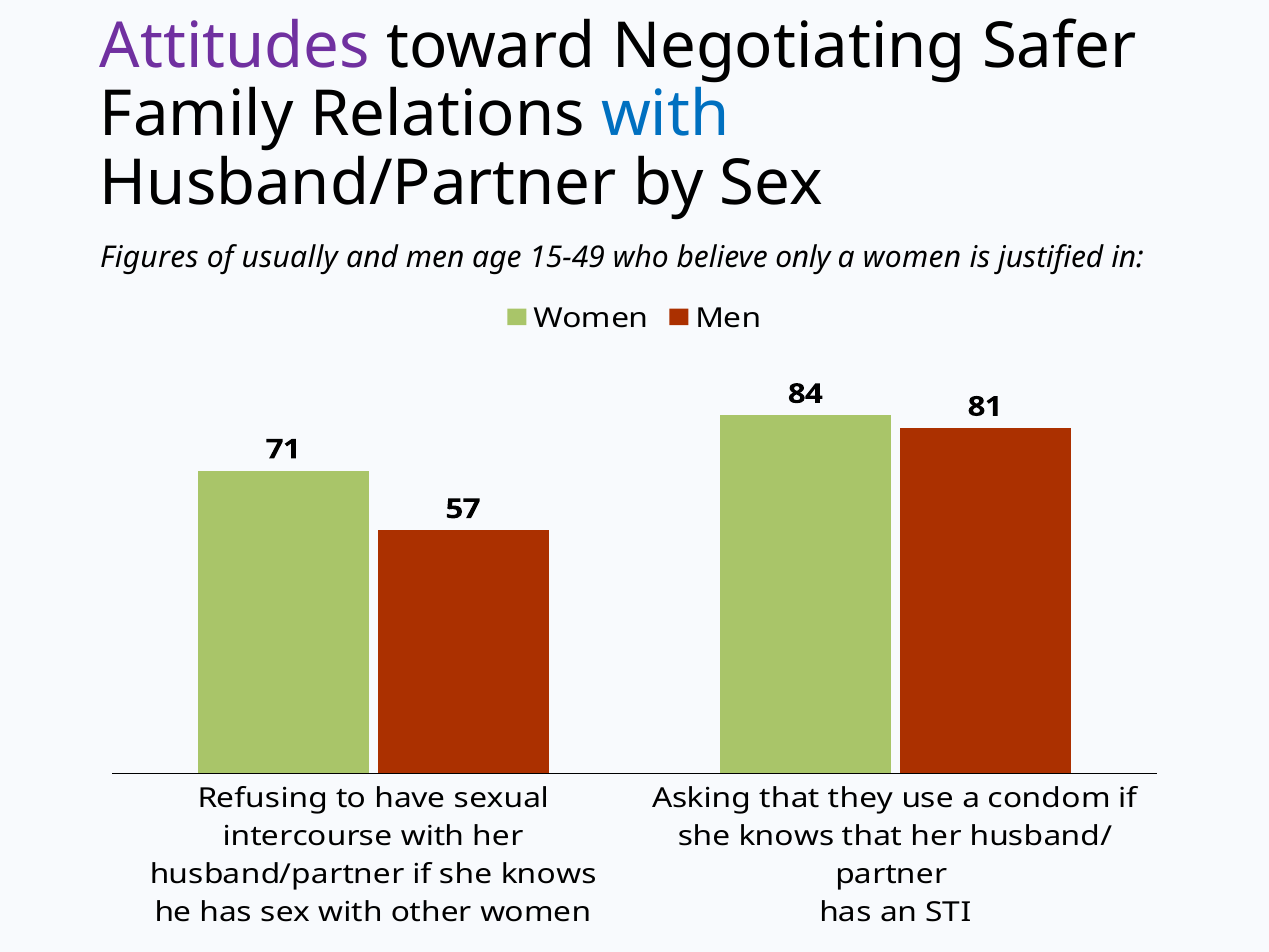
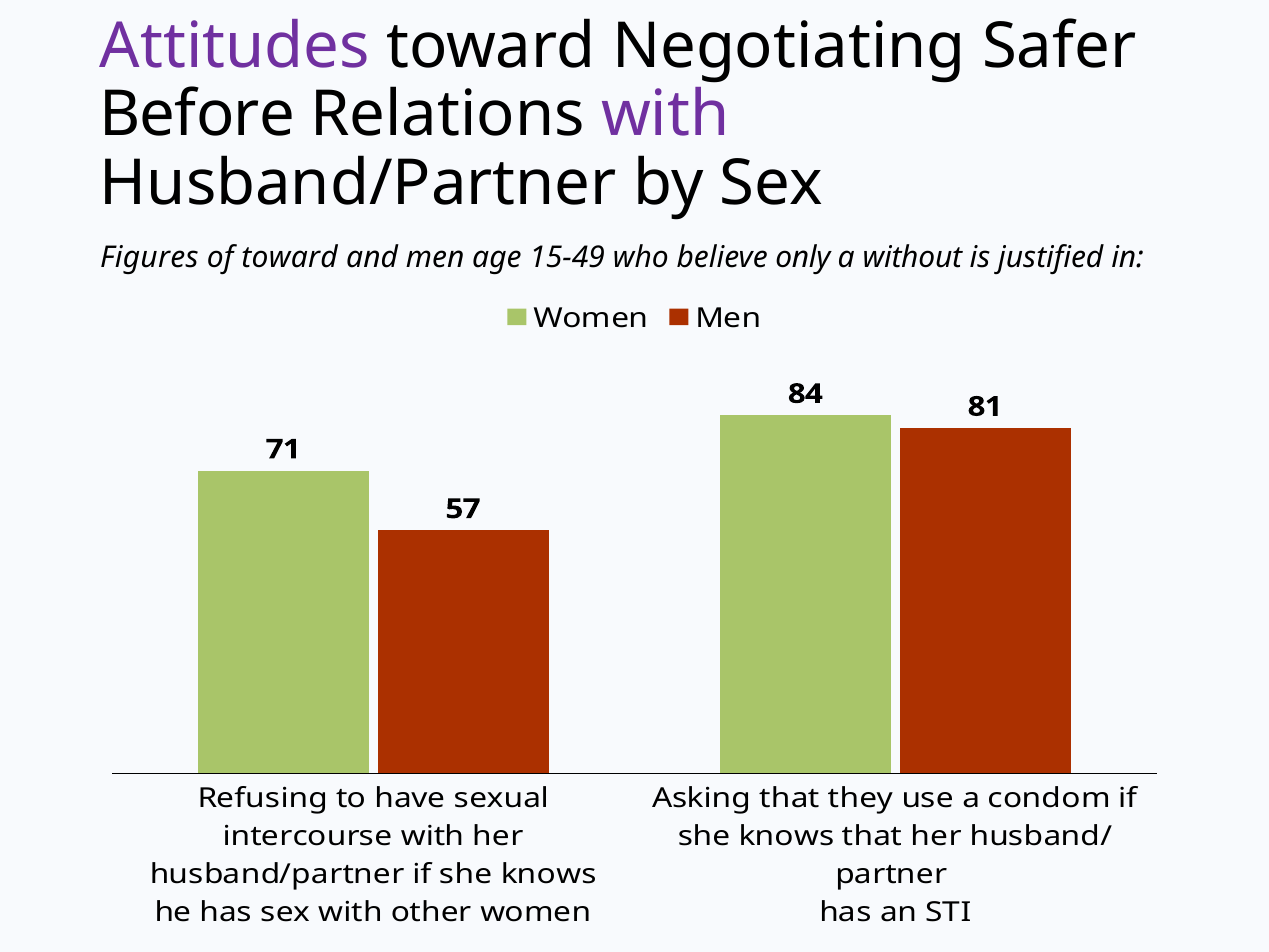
Family: Family -> Before (197, 115)
with colour: blue -> purple (665, 115)
of usually: usually -> toward (290, 258)
a women: women -> without (912, 258)
